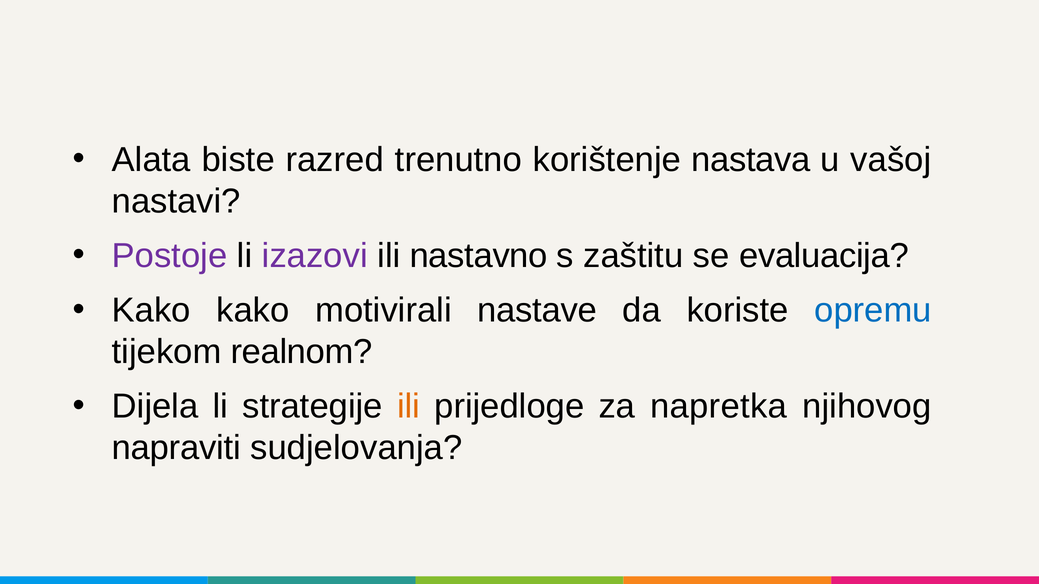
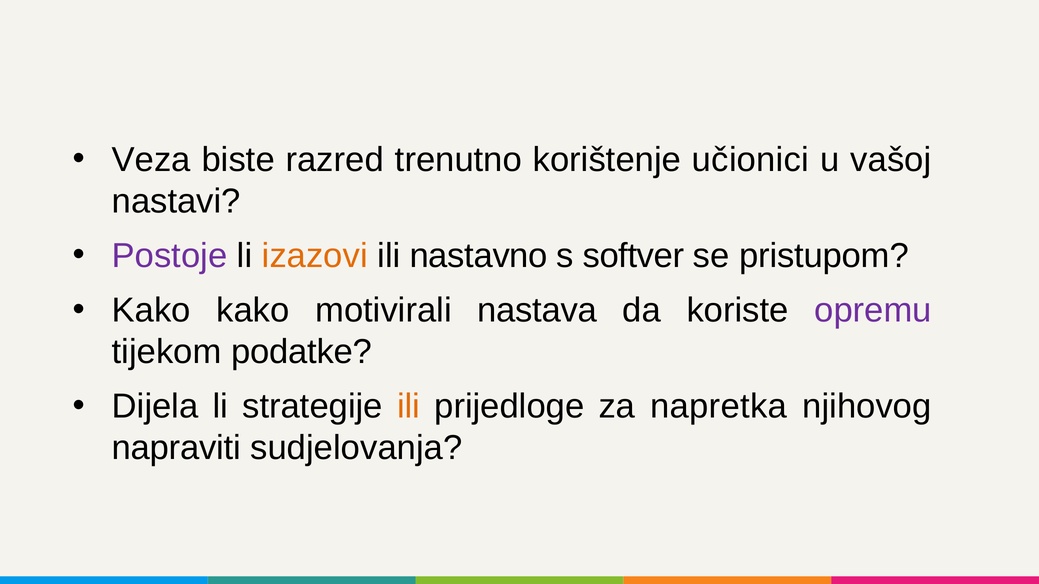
Alata: Alata -> Veza (151, 160)
nastava: nastava -> učionici (751, 160)
izazovi colour: purple -> orange (315, 256)
zaštitu: zaštitu -> softver (633, 256)
evaluacija: evaluacija -> pristupom (824, 256)
nastave: nastave -> nastava (537, 311)
opremu colour: blue -> purple (873, 311)
realnom: realnom -> podatke (302, 352)
